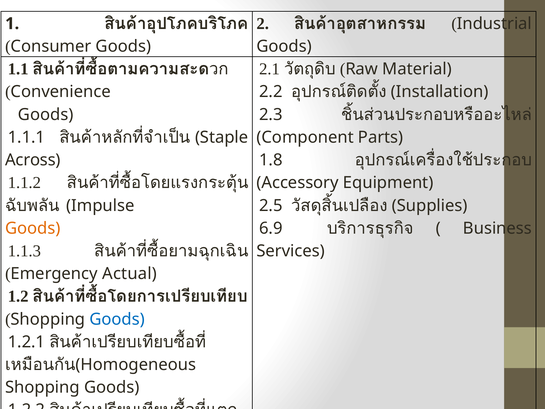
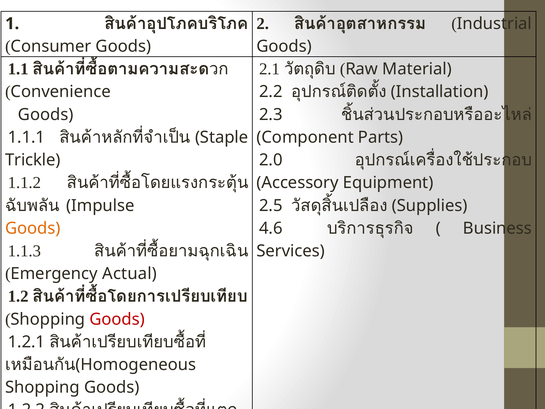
Across: Across -> Trickle (33, 160)
1.8: 1.8 -> 2.0 (271, 160)
6.9: 6.9 -> 4.6 (271, 228)
Goods colour: blue -> red (117, 319)
